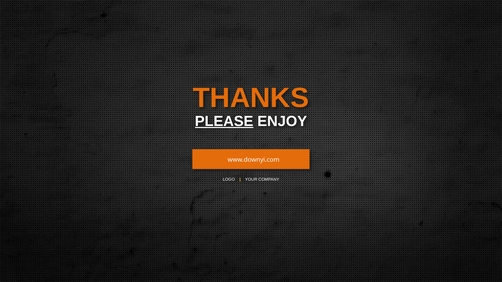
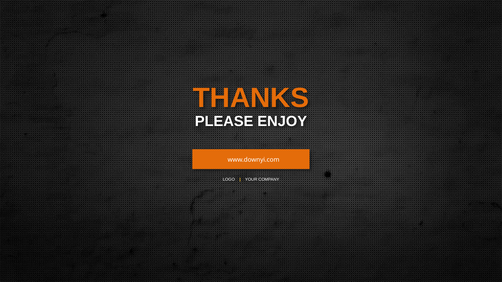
PLEASE underline: present -> none (224, 121)
